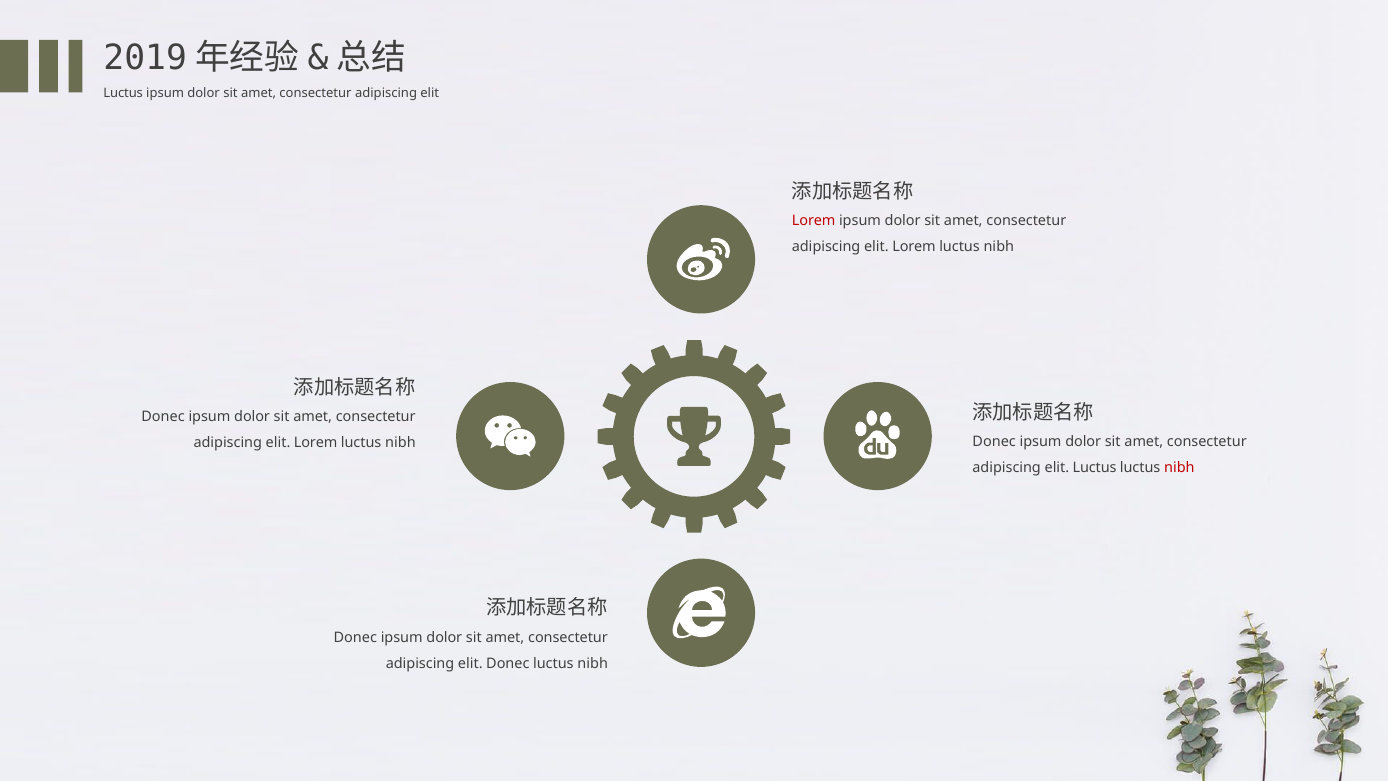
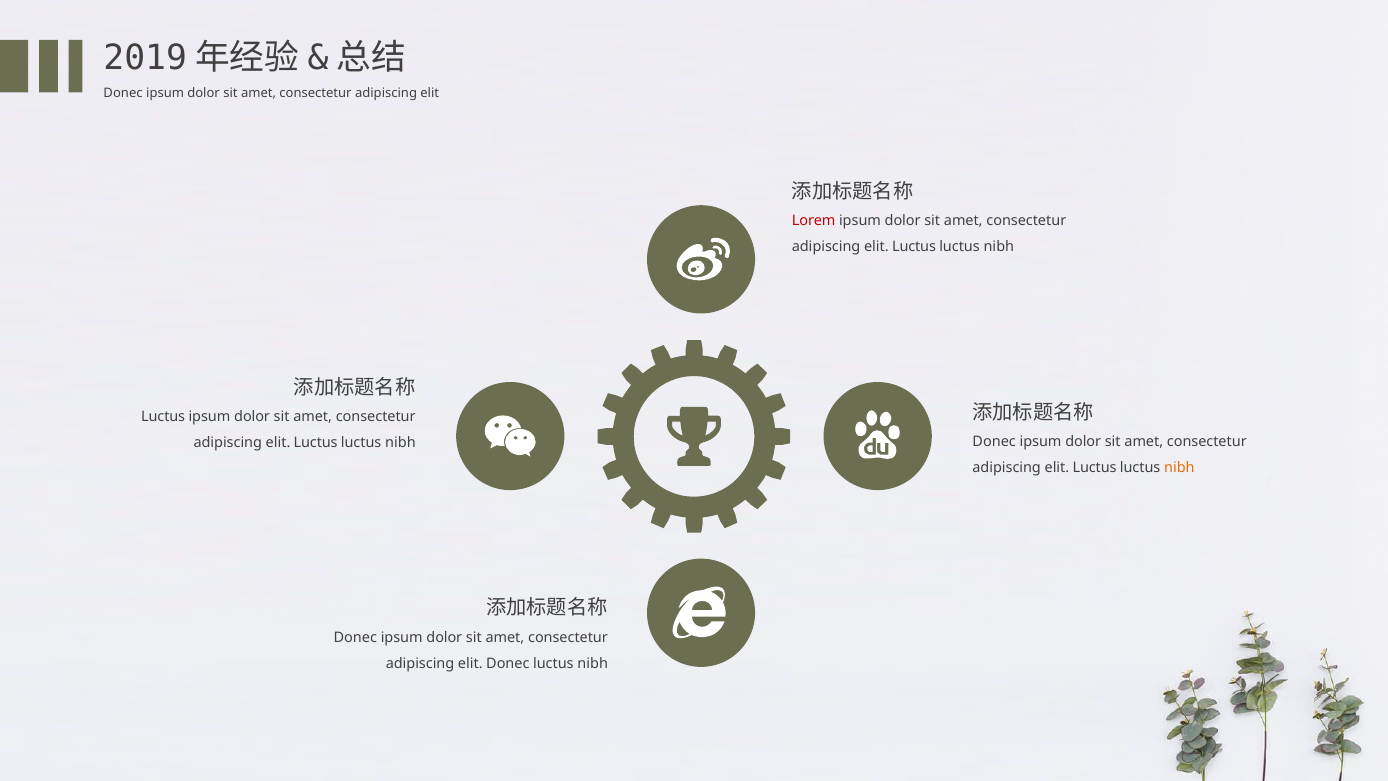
Luctus: Luctus -> Donec (123, 94)
Lorem: Lorem -> Luctus (914, 247)
Donec: Donec -> Luctus (163, 416)
Lorem: Lorem -> Luctus (316, 443)
nibh colour: red -> orange (1179, 468)
